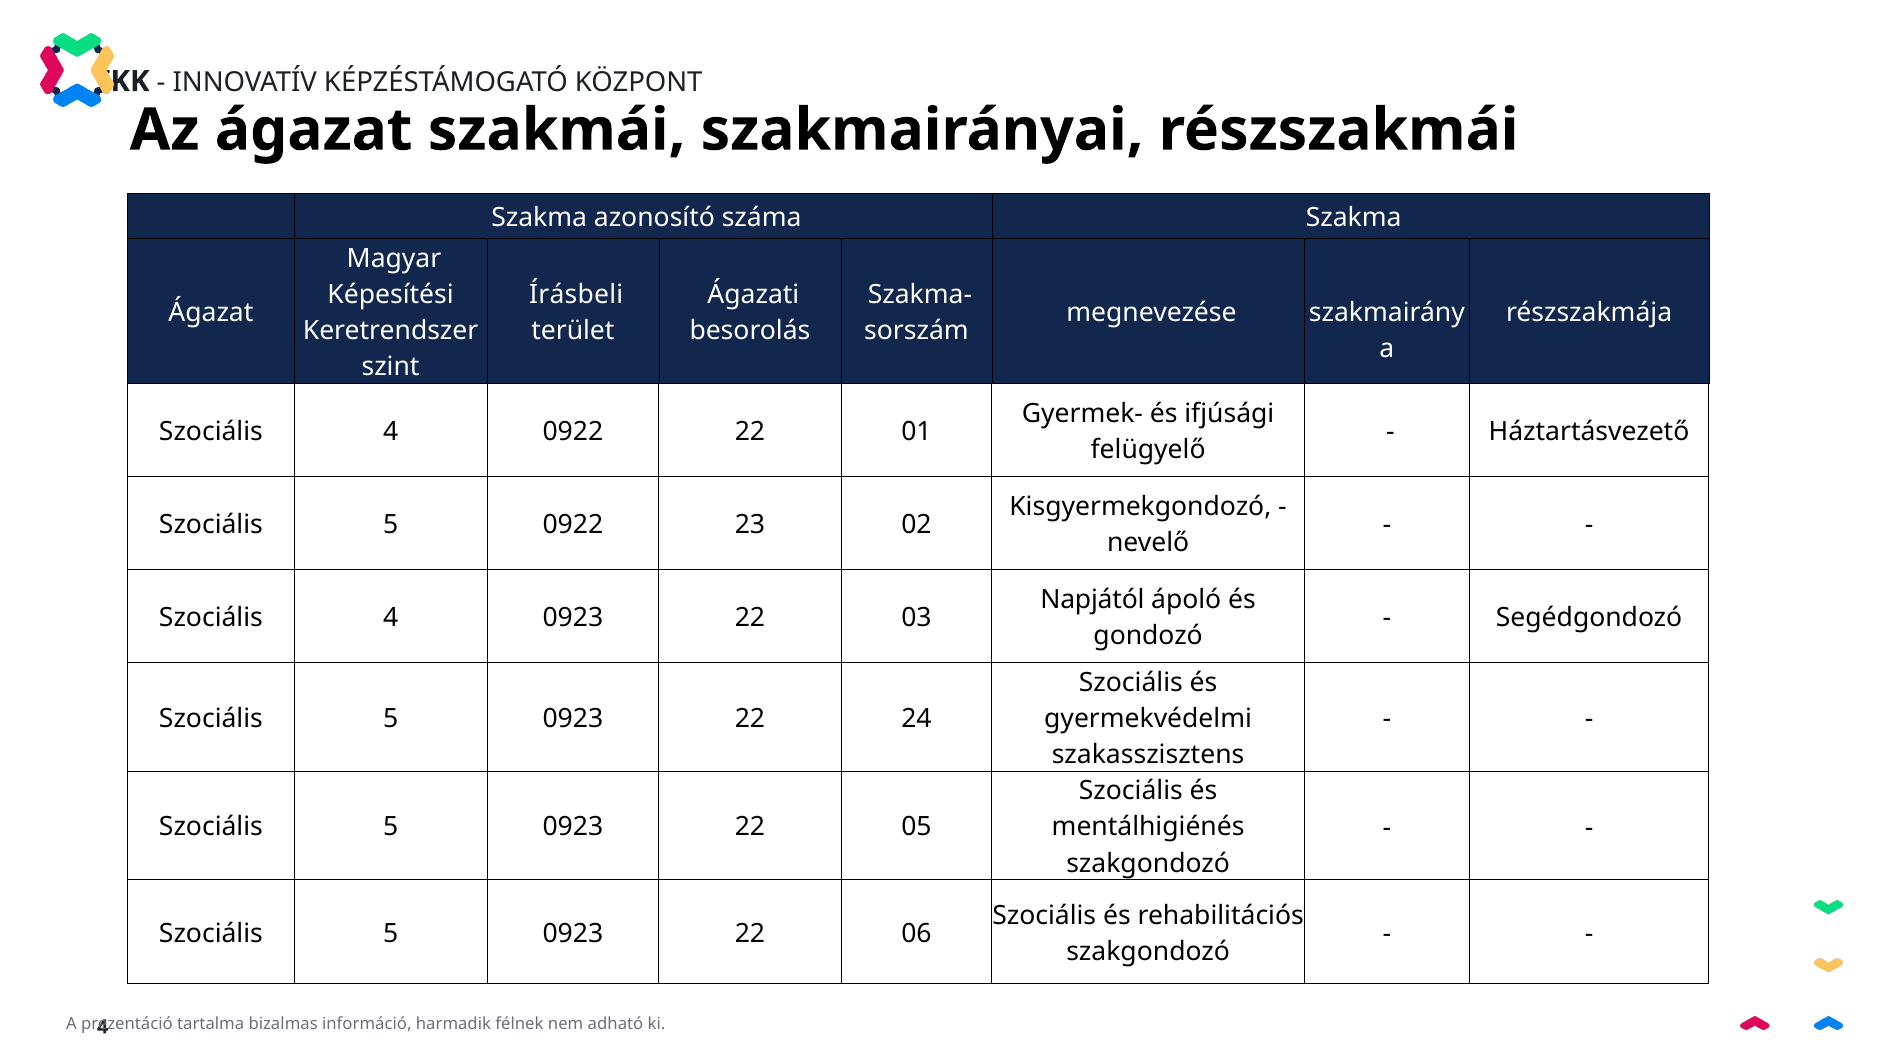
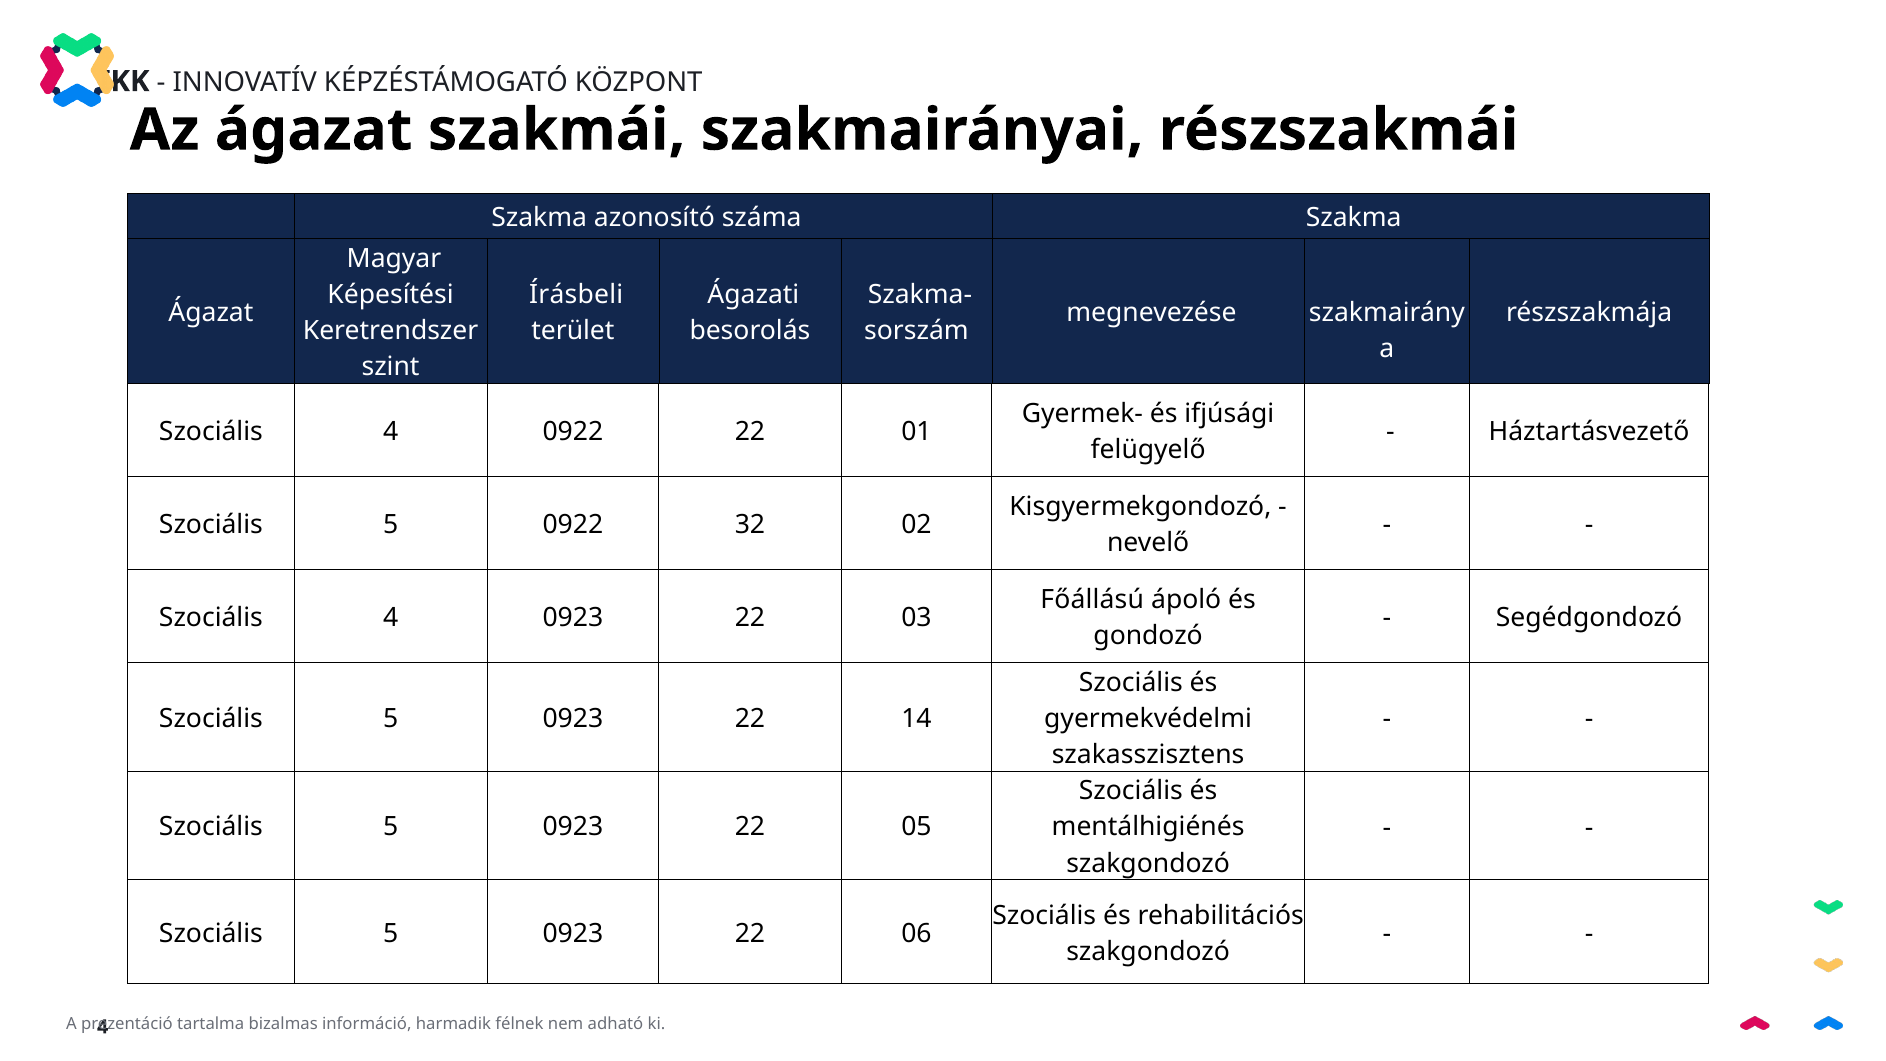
23: 23 -> 32 (750, 525)
Napjától: Napjától -> Főállású (1092, 600)
24: 24 -> 14 (916, 718)
